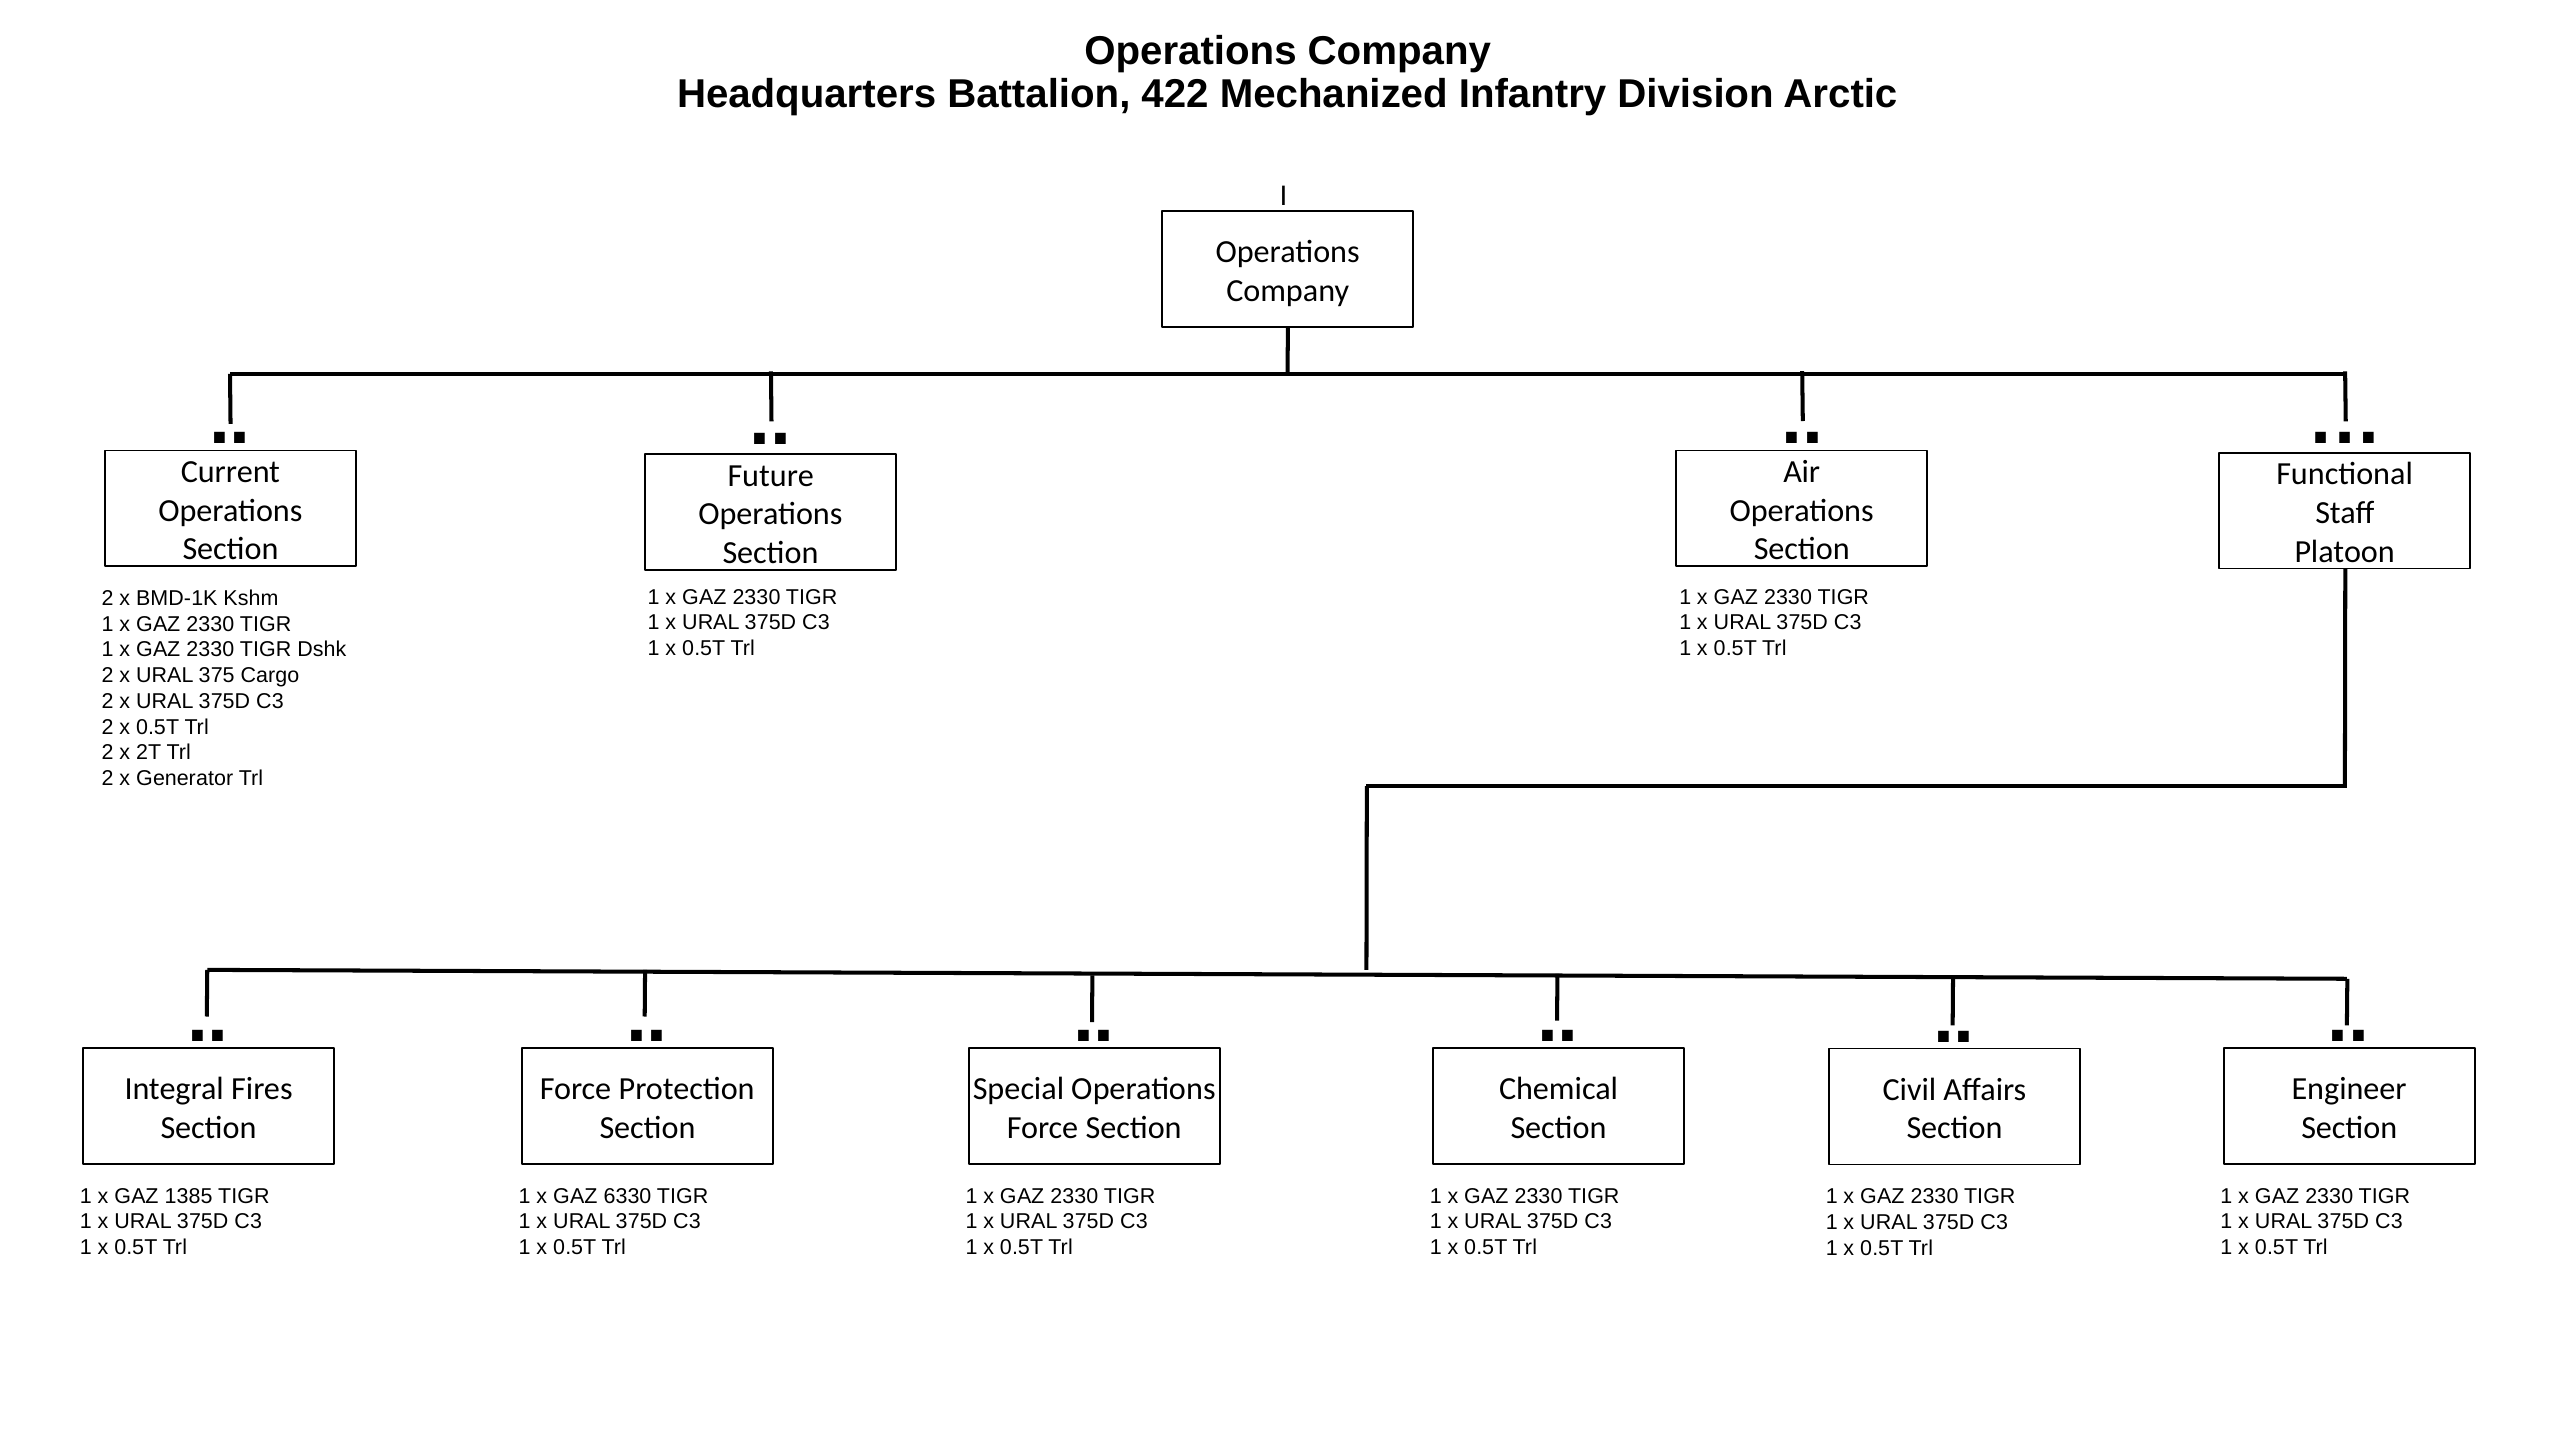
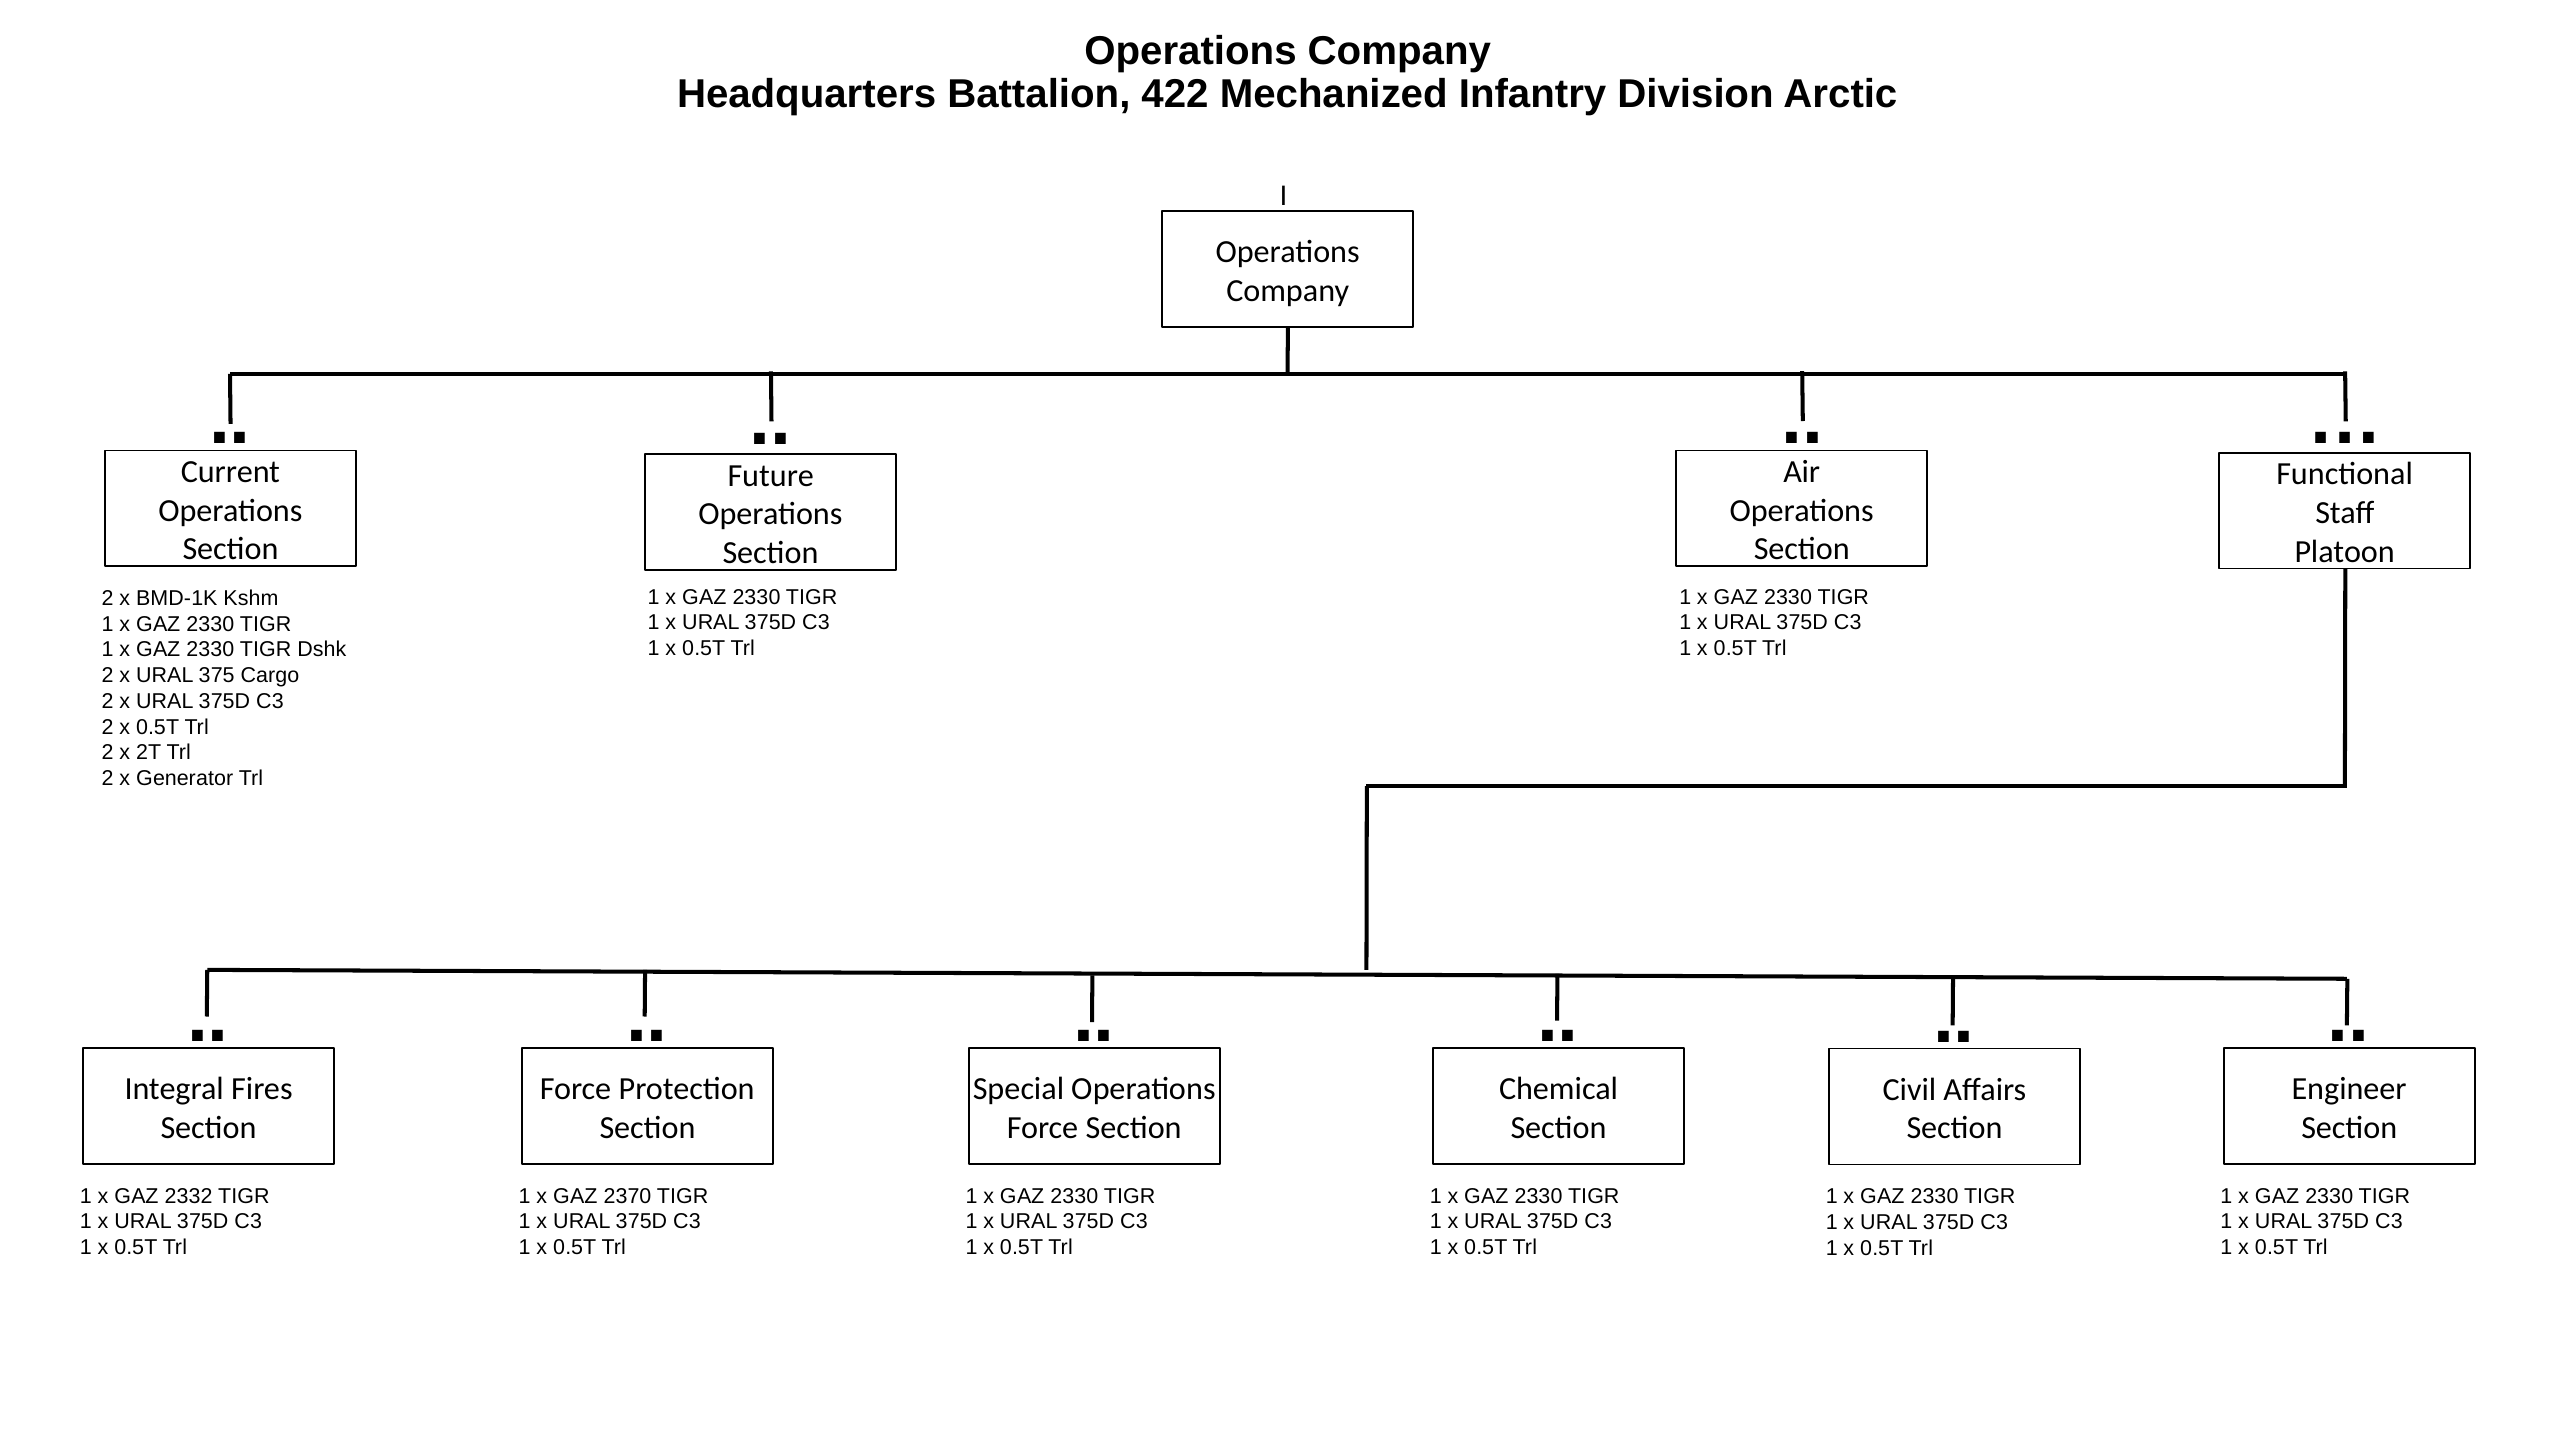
1385: 1385 -> 2332 (189, 1196)
6330: 6330 -> 2370 (627, 1196)
